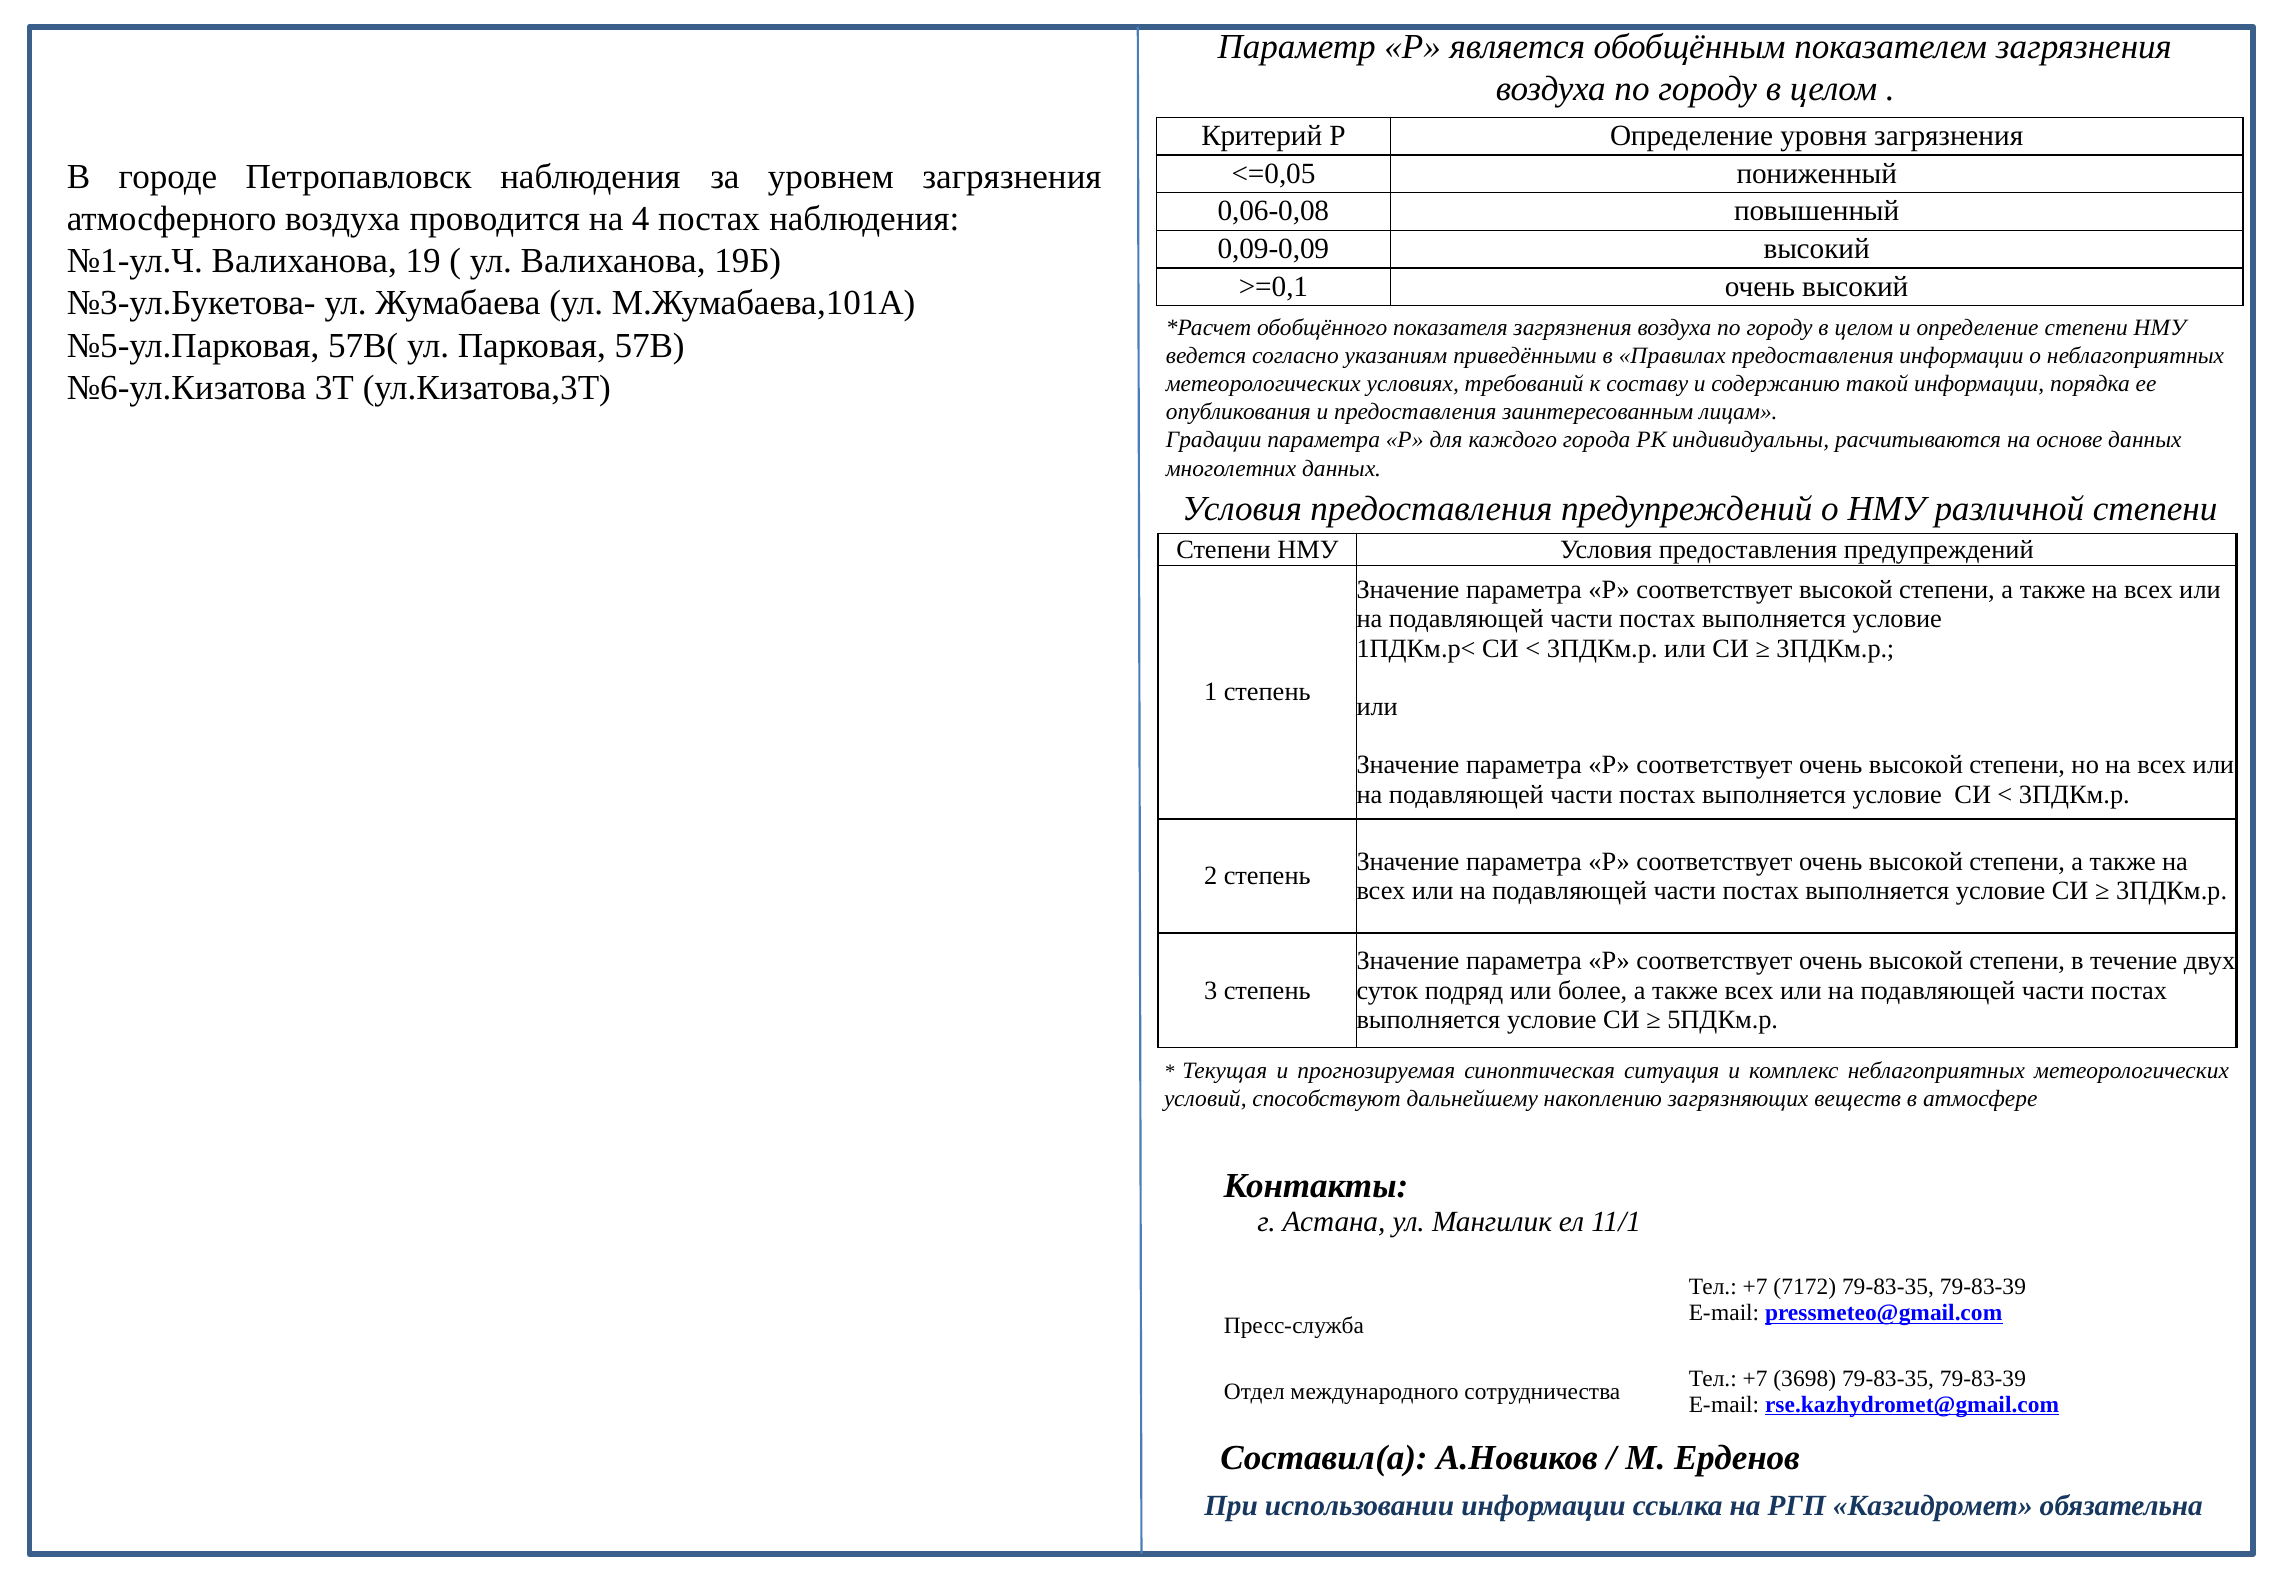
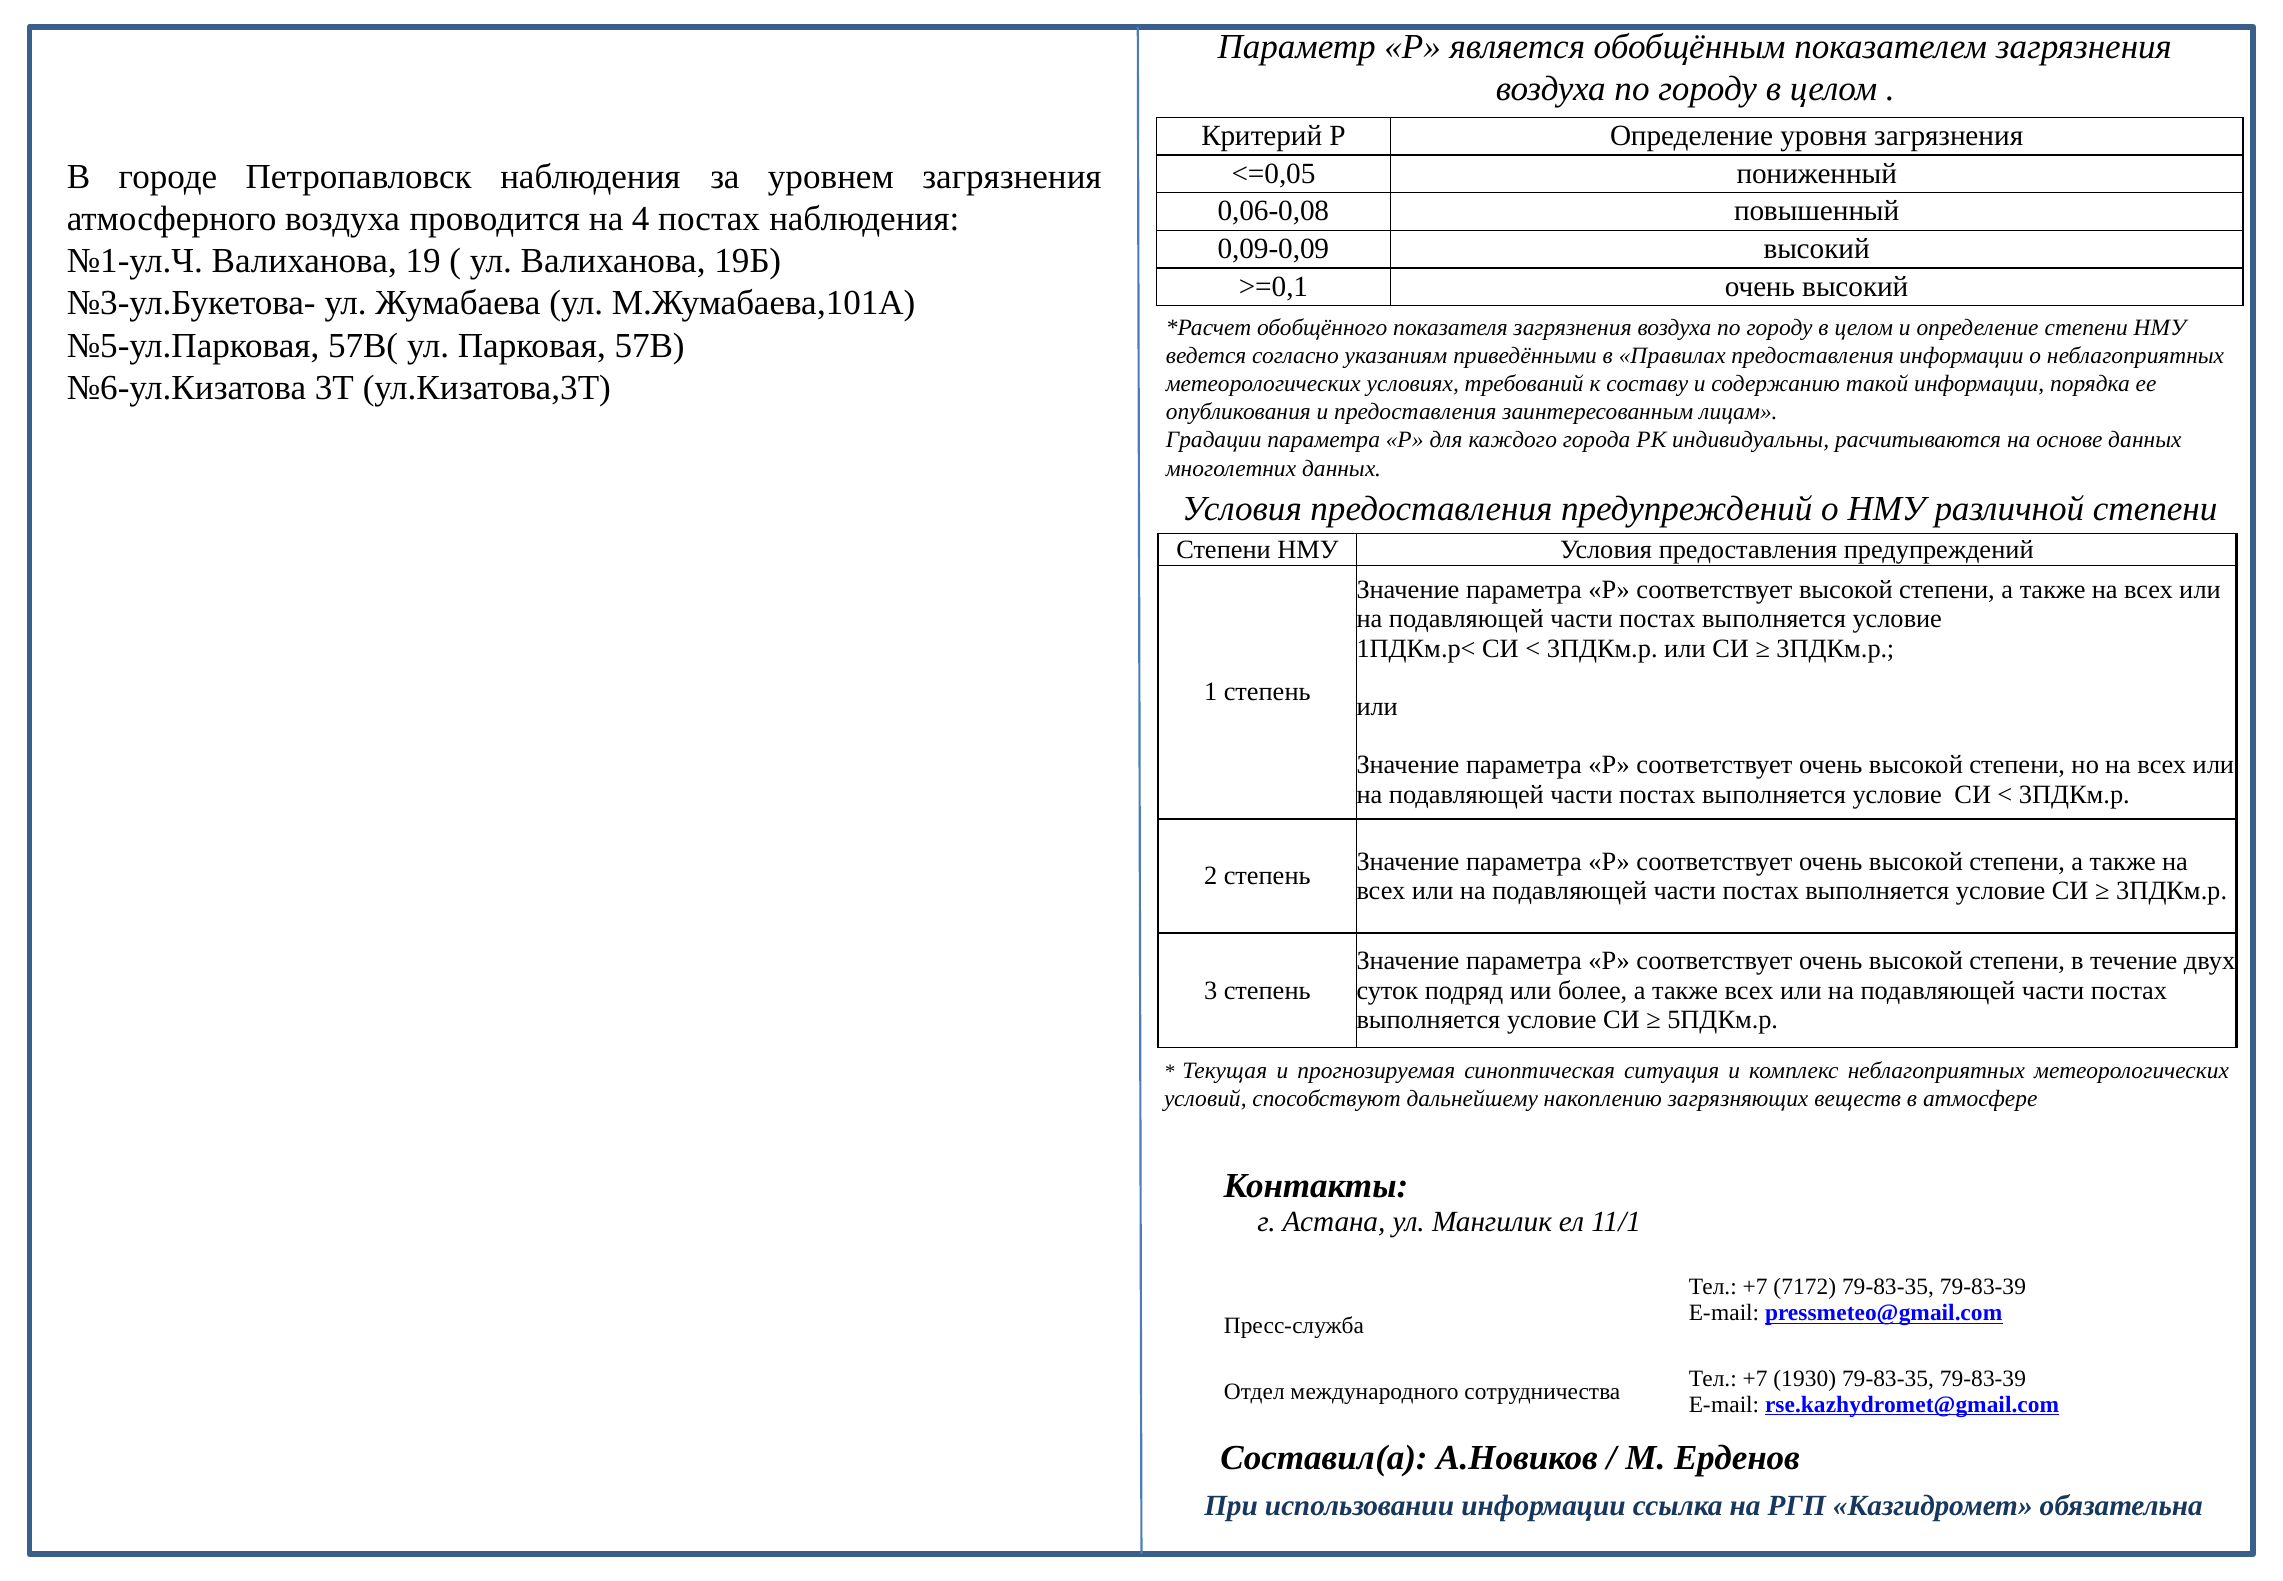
3698: 3698 -> 1930 (1805, 1378)
